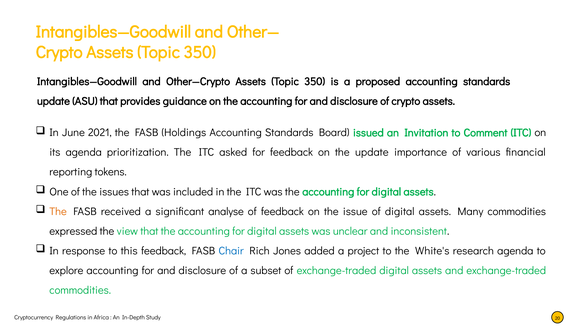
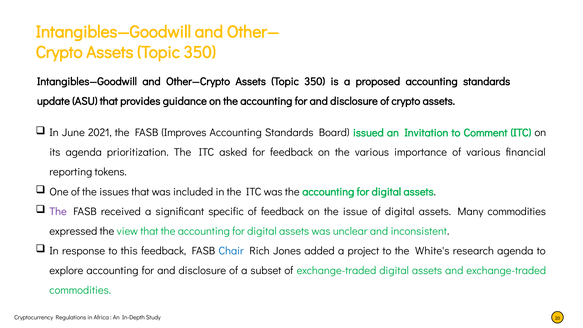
Holdings: Holdings -> Improves (184, 133)
the update: update -> various (372, 152)
The colour: orange -> purple (58, 211)
analyse: analyse -> specific (226, 211)
